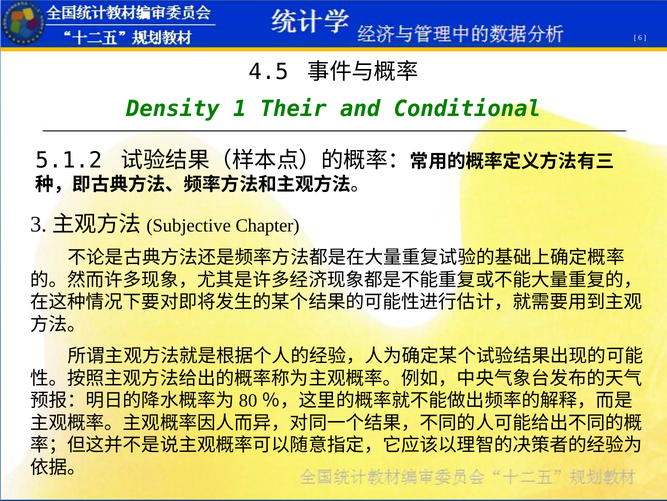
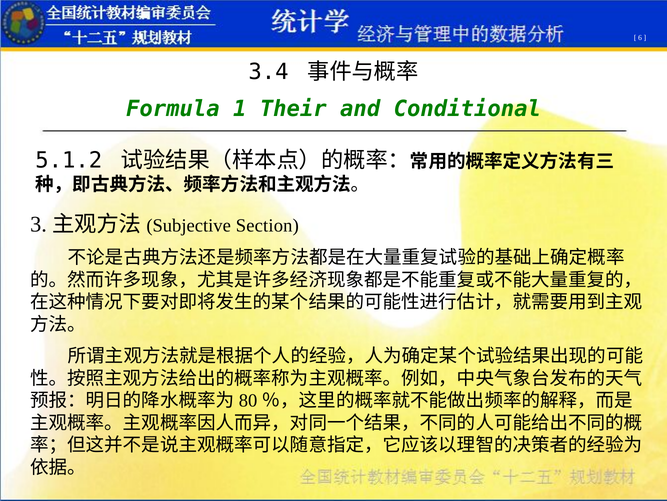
4.5: 4.5 -> 3.4 (269, 72)
Density: Density -> Formula (173, 109)
Chapter: Chapter -> Section (267, 225)
